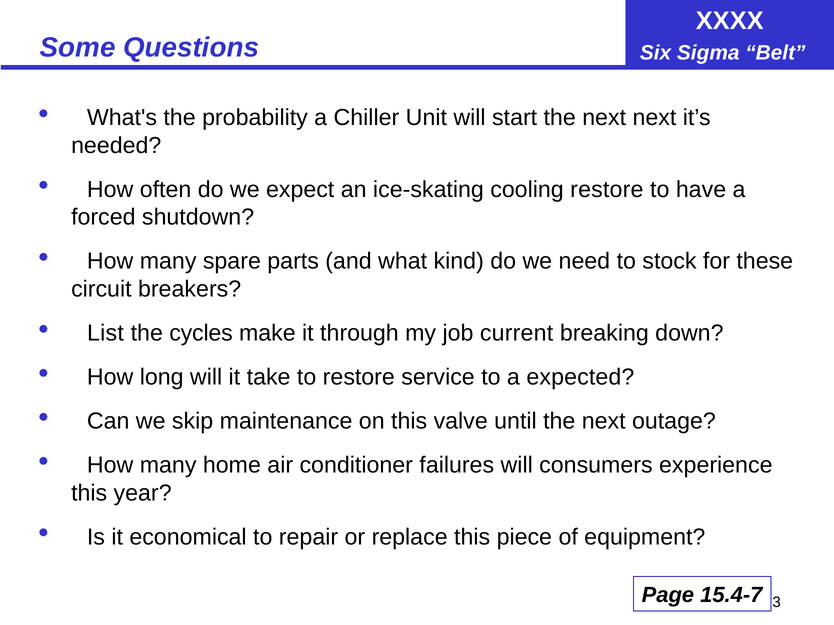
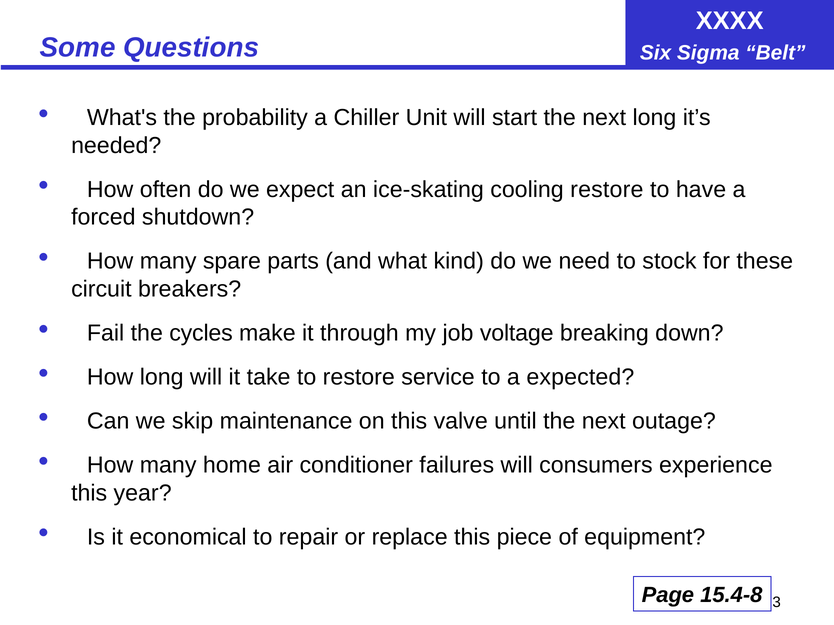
next next: next -> long (654, 118)
List: List -> Fail (106, 333)
current: current -> voltage (517, 333)
15.4-7: 15.4-7 -> 15.4-8 (731, 596)
